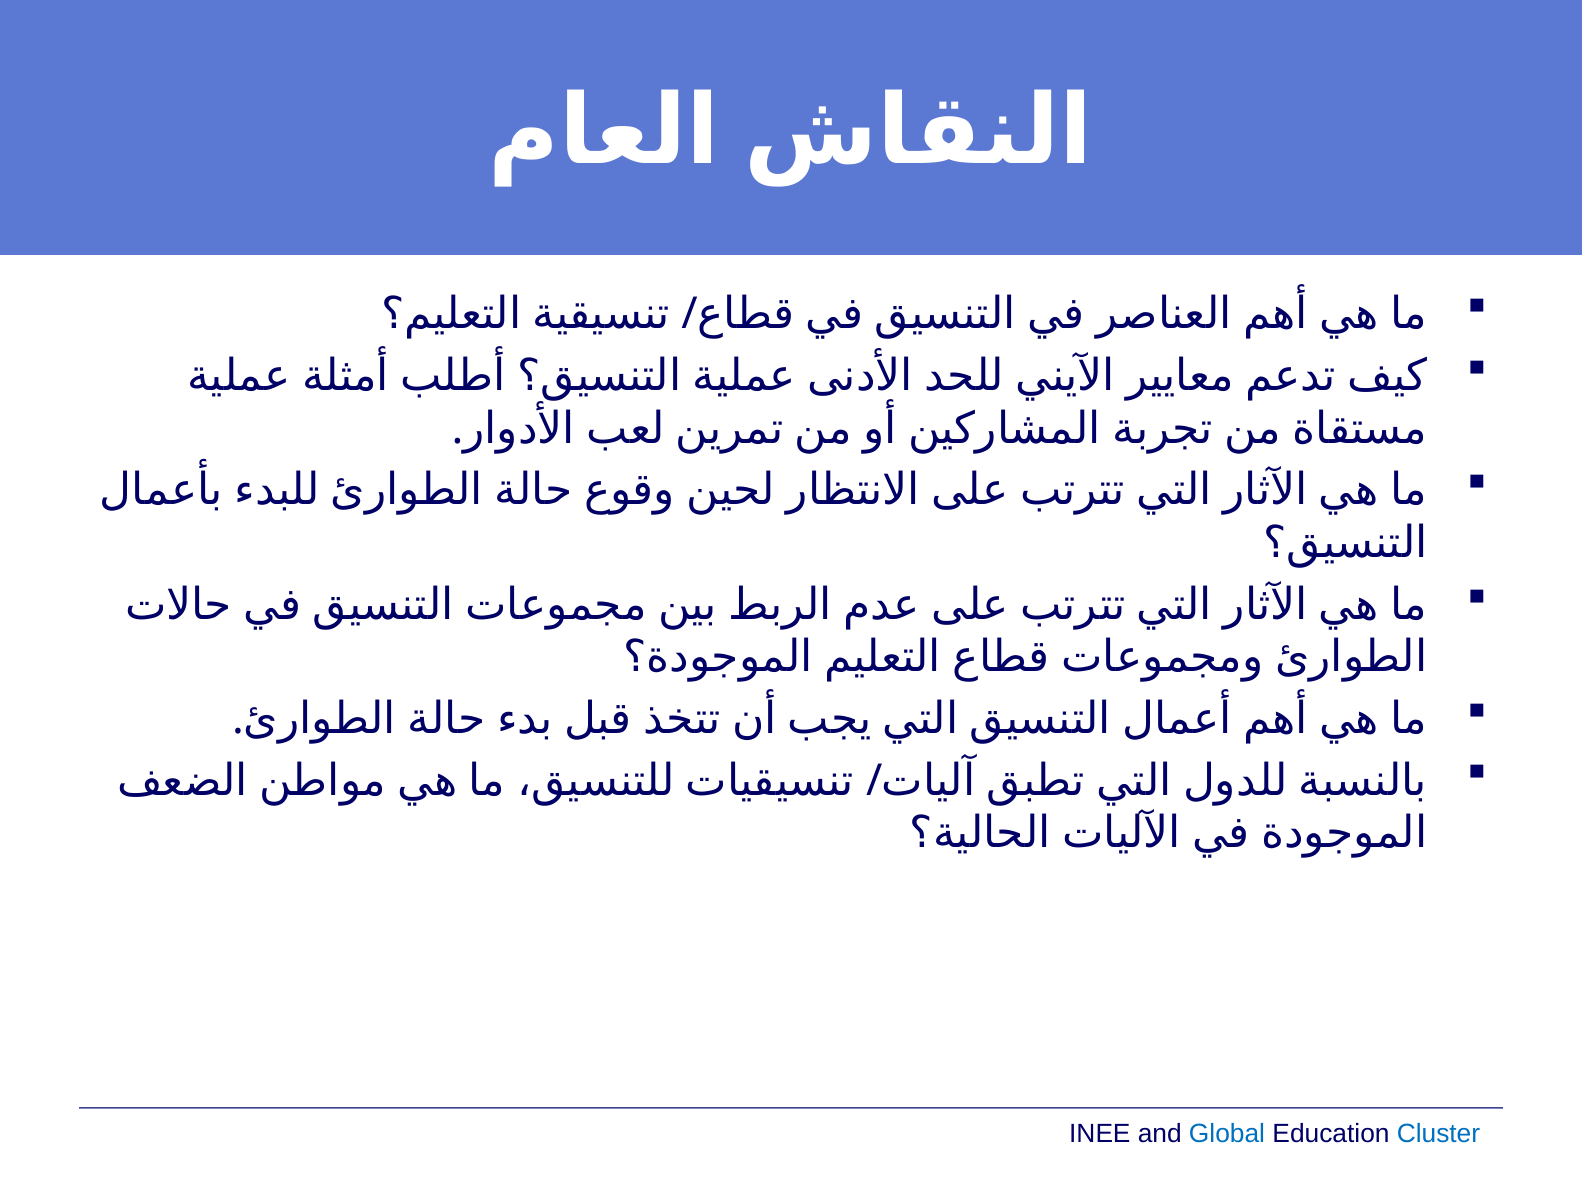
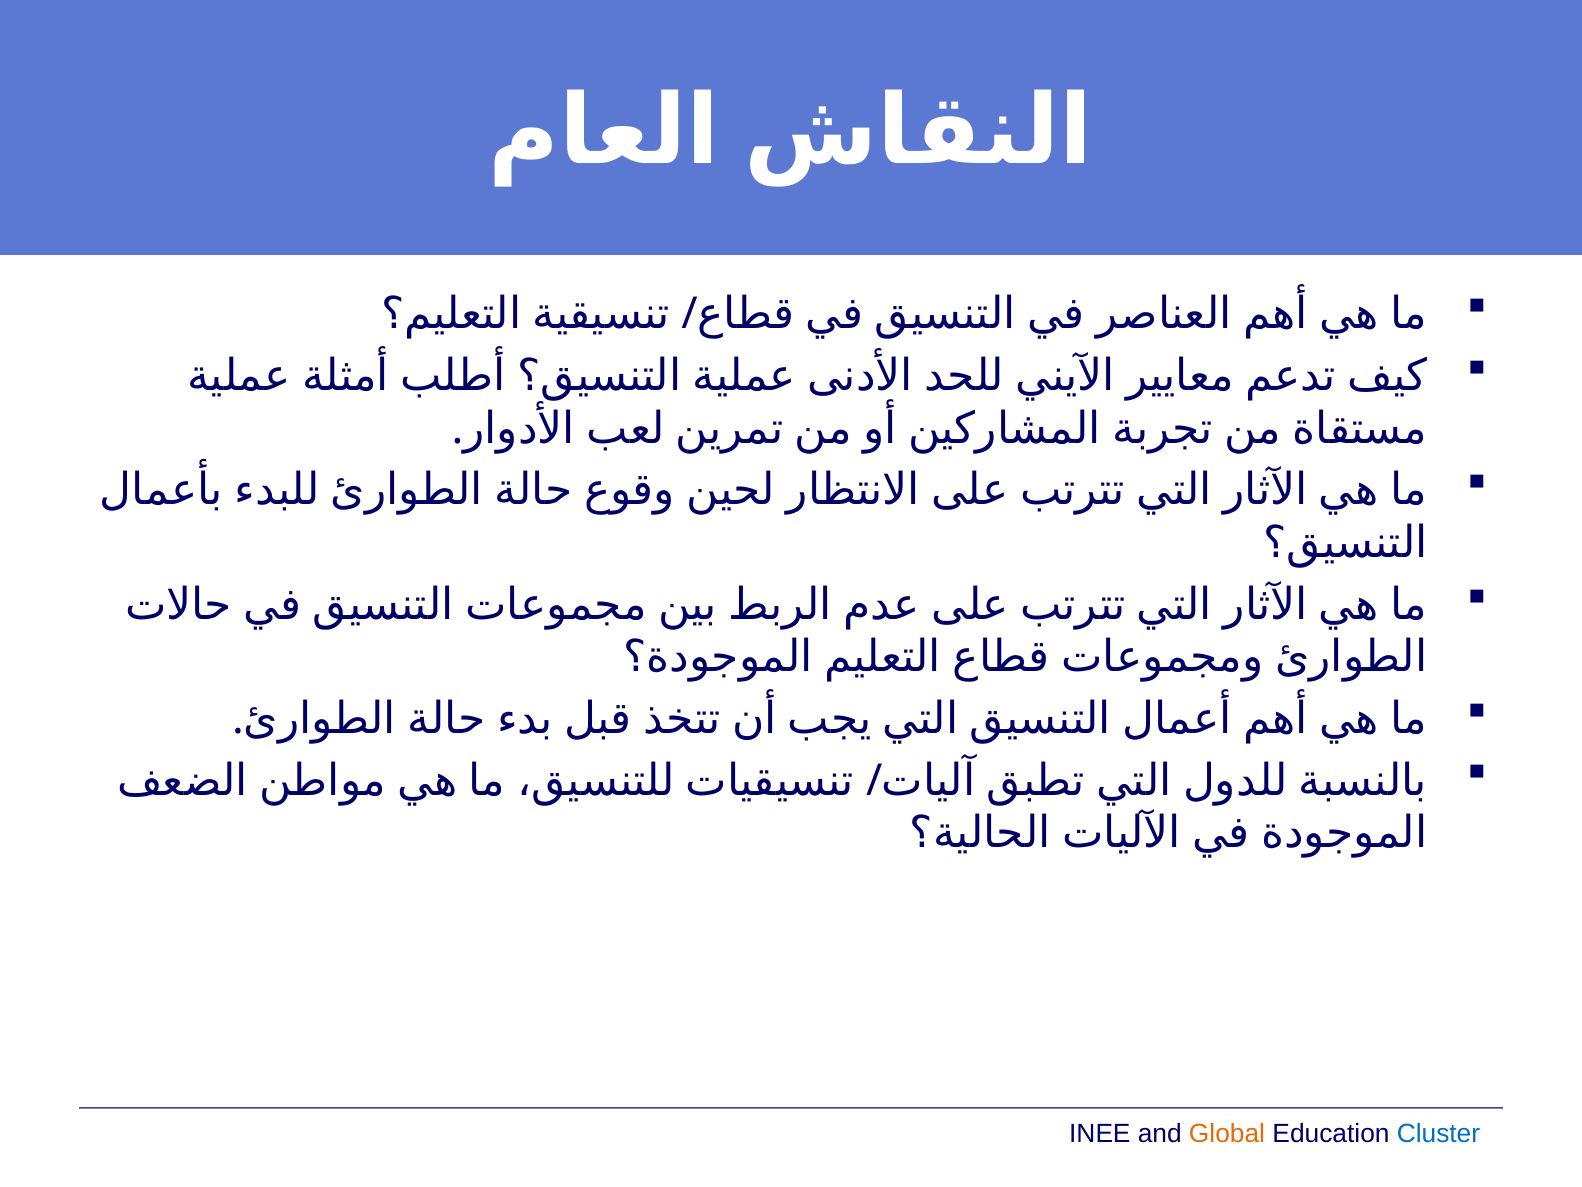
Global colour: blue -> orange (1227, 1133)
